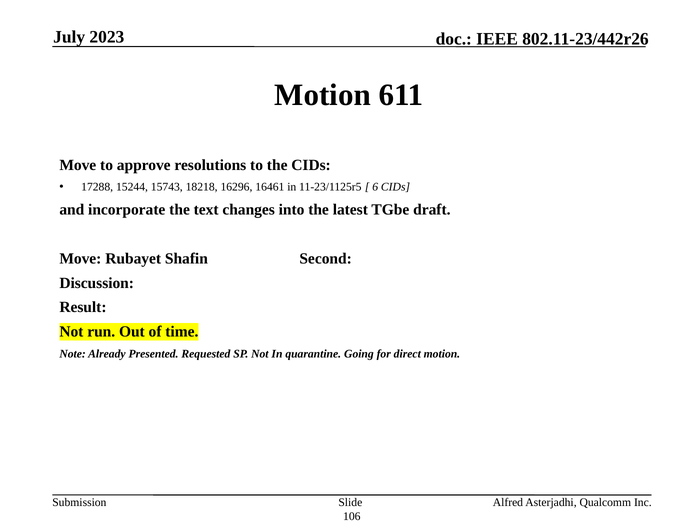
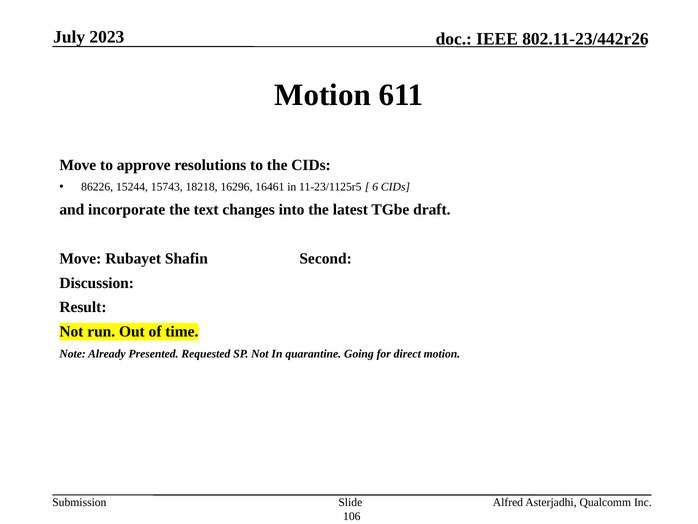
17288: 17288 -> 86226 (97, 187)
